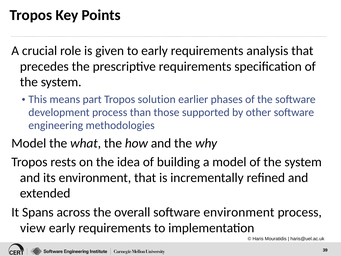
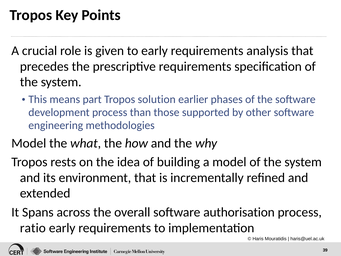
software environment: environment -> authorisation (239, 212)
view: view -> ratio (33, 228)
